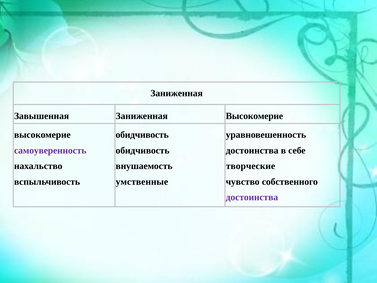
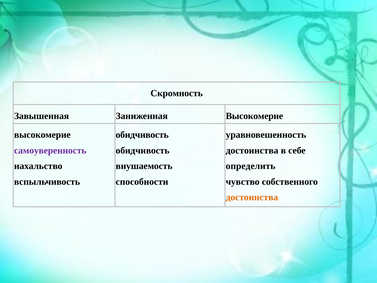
Заниженная: Заниженная -> Скромность (177, 93)
творческие: творческие -> определить (251, 166)
умственные: умственные -> способности (142, 182)
достоинства colour: purple -> orange (252, 197)
